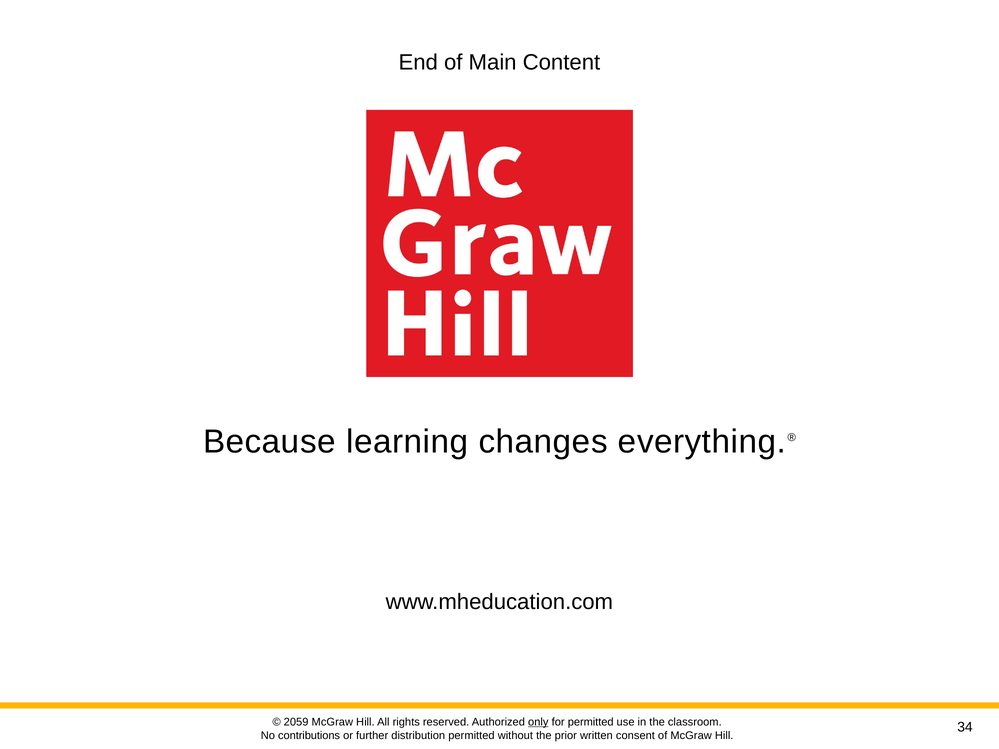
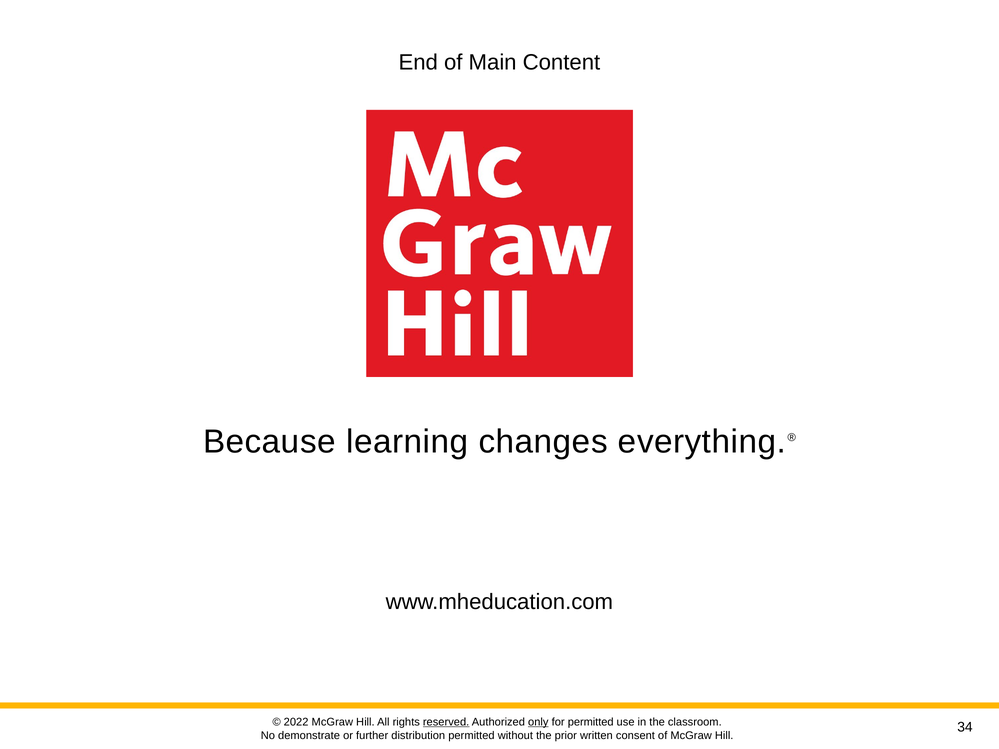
2059: 2059 -> 2022 (296, 722)
reserved underline: none -> present (446, 722)
contributions: contributions -> demonstrate (309, 736)
